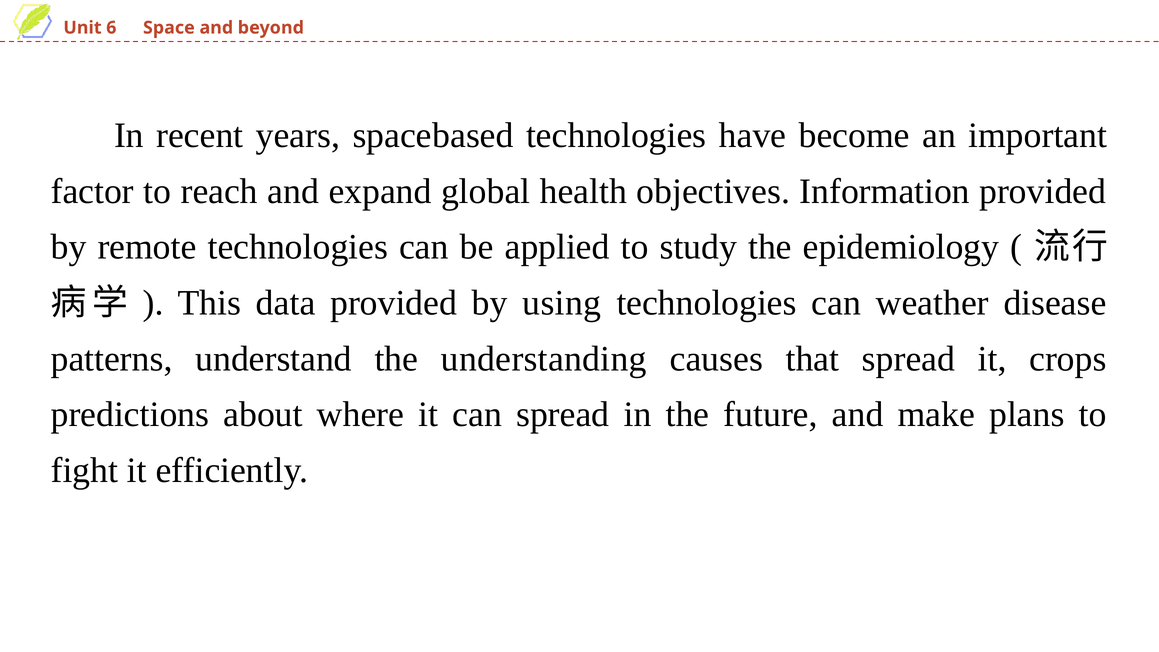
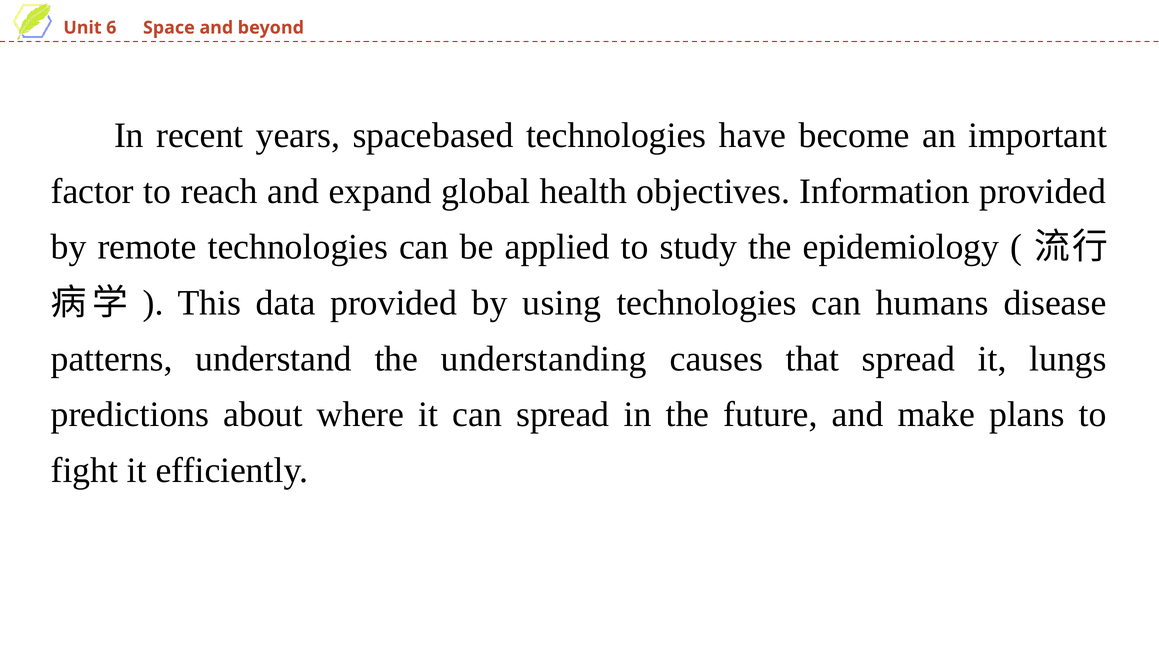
weather: weather -> humans (932, 303)
crops: crops -> lungs (1068, 359)
